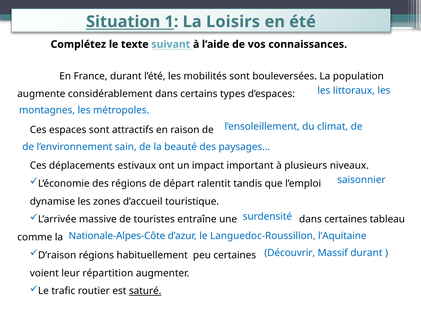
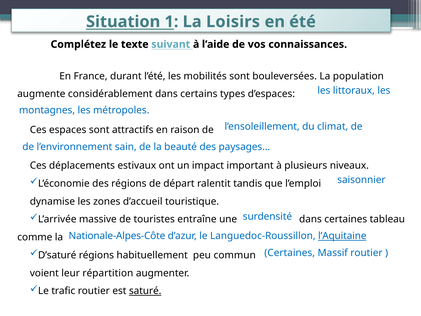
l’Aquitaine underline: none -> present (342, 236)
D’raison: D’raison -> D’saturé (57, 255)
peu certaines: certaines -> commun (235, 255)
Découvrir: Découvrir -> Certaines (290, 253)
Massif durant: durant -> routier (366, 253)
